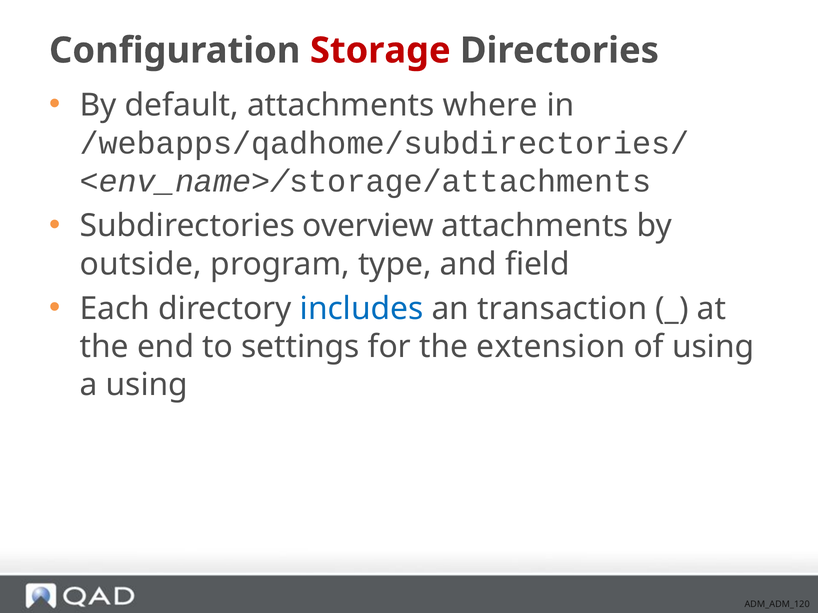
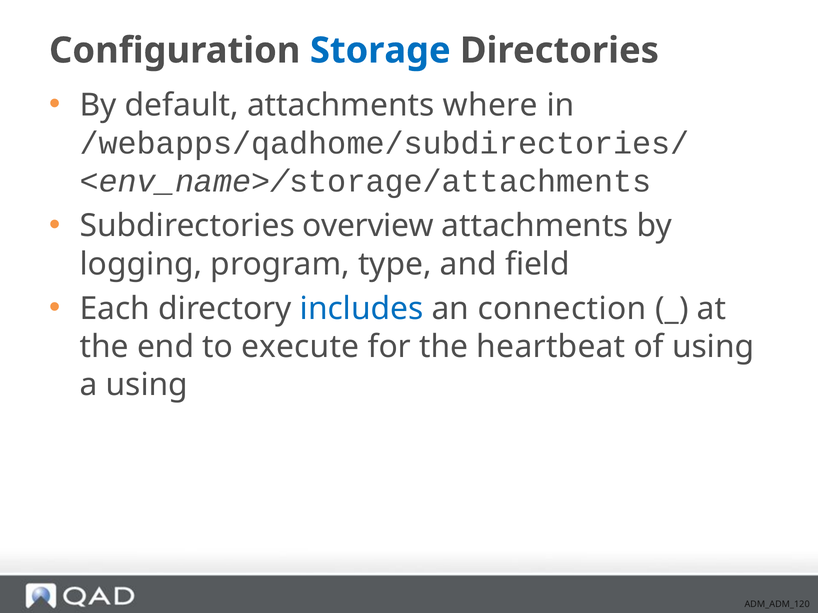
Storage colour: red -> blue (380, 51)
outside: outside -> logging (141, 264)
transaction: transaction -> connection (562, 309)
settings: settings -> execute (300, 347)
extension: extension -> heartbeat (551, 347)
